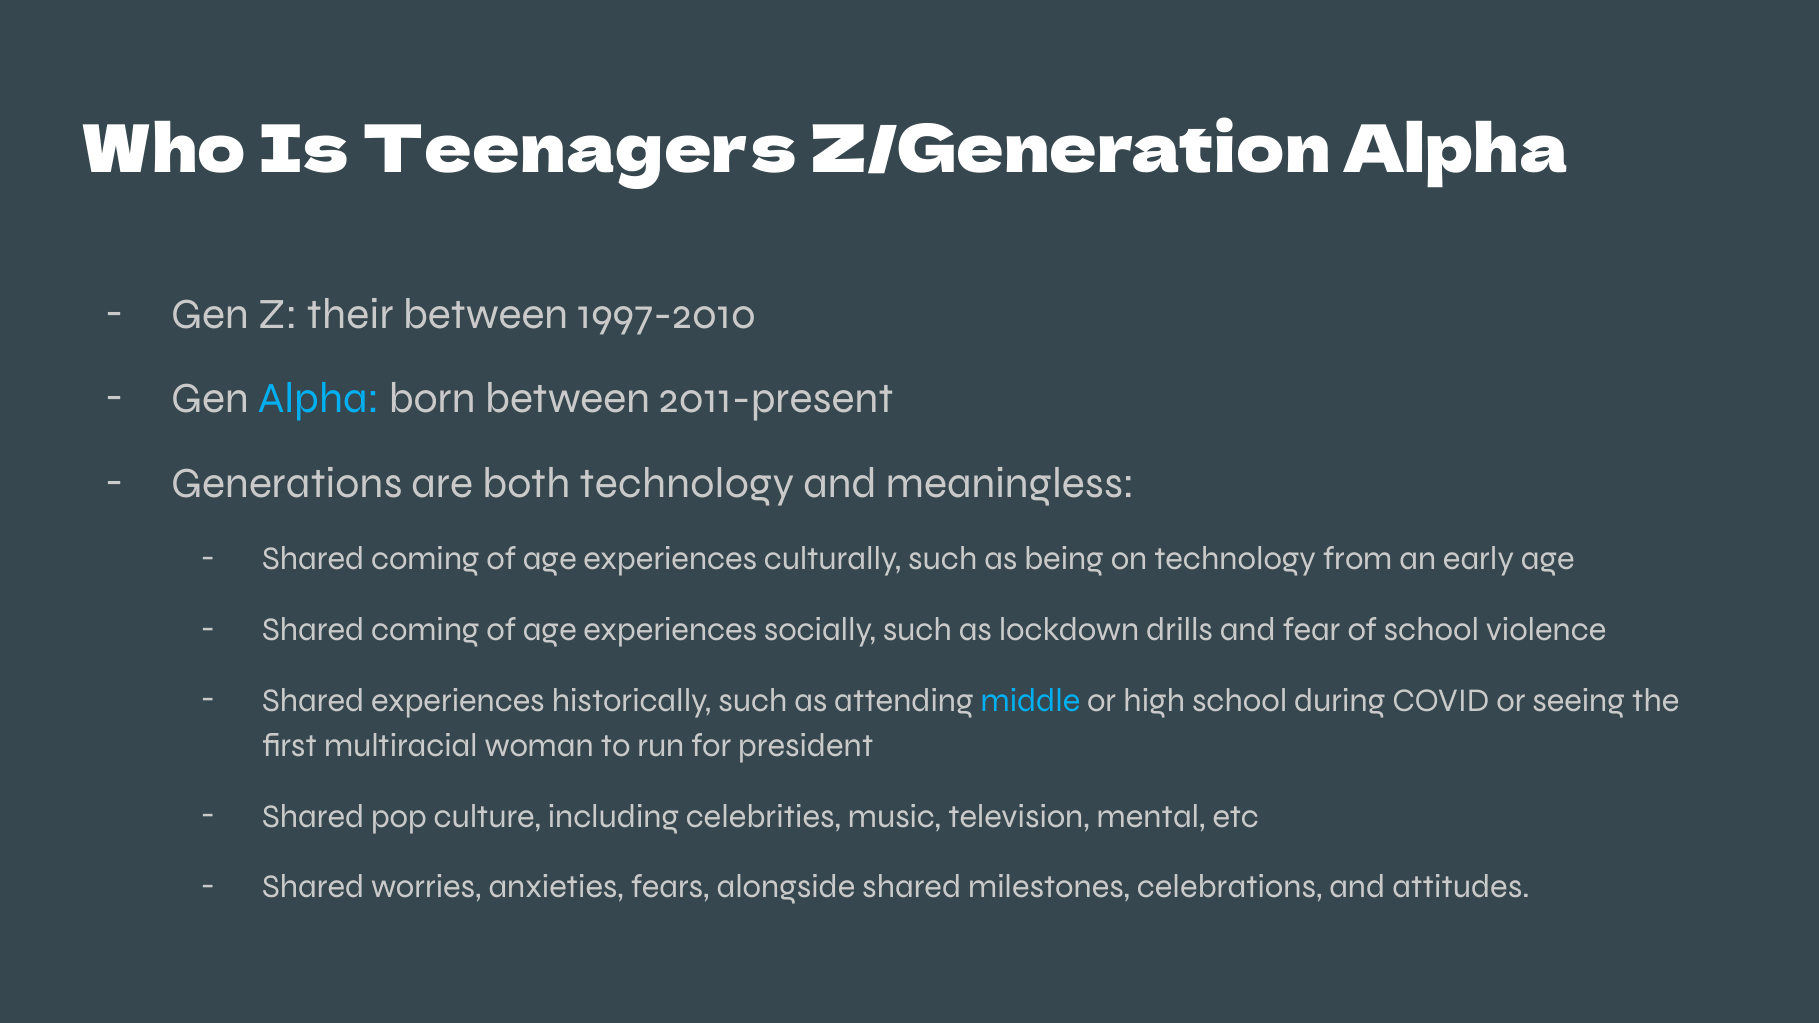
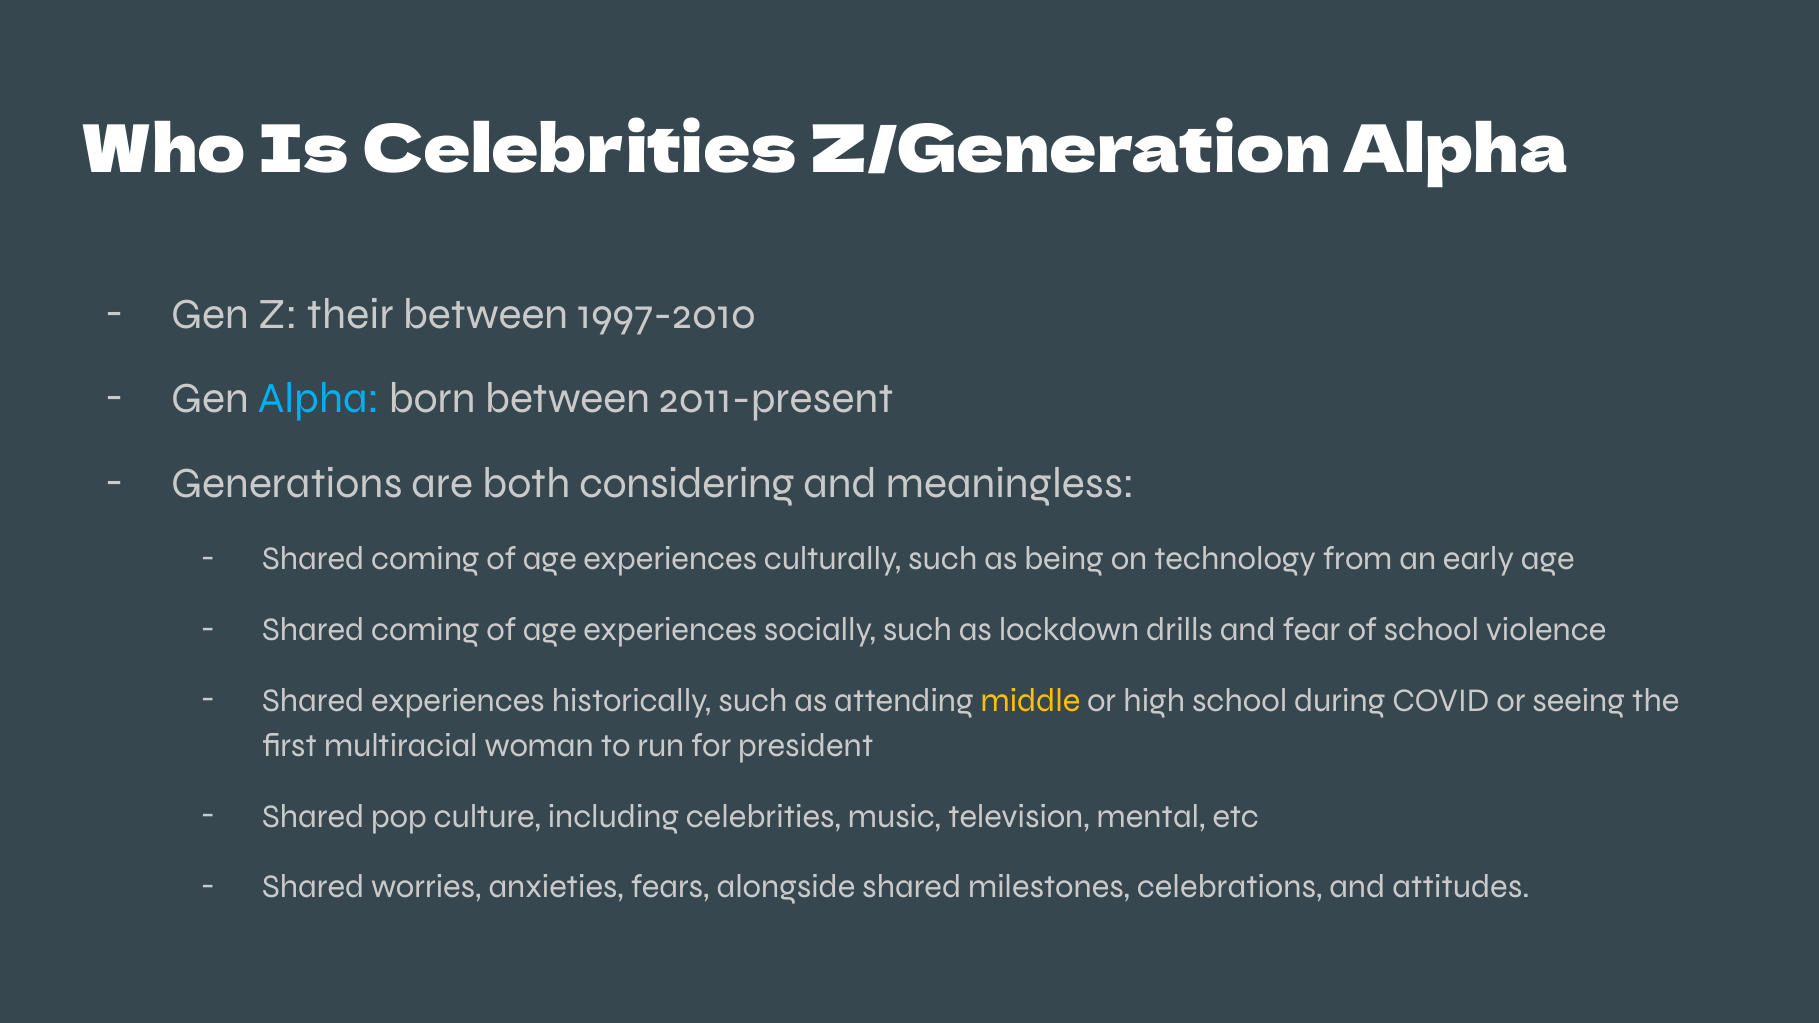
Is Teenagers: Teenagers -> Celebrities (580, 151)
both technology: technology -> considering (687, 483)
middle colour: light blue -> yellow (1030, 700)
